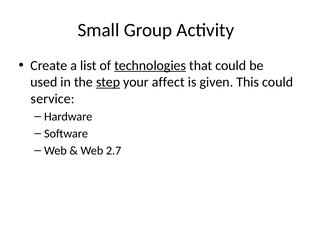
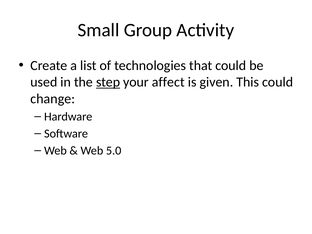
technologies underline: present -> none (150, 65)
service: service -> change (53, 99)
2.7: 2.7 -> 5.0 (114, 151)
